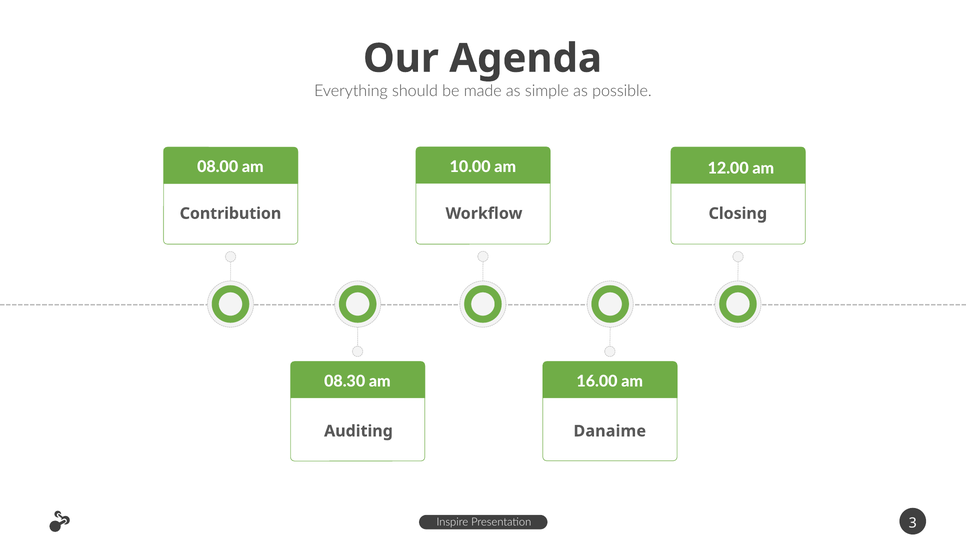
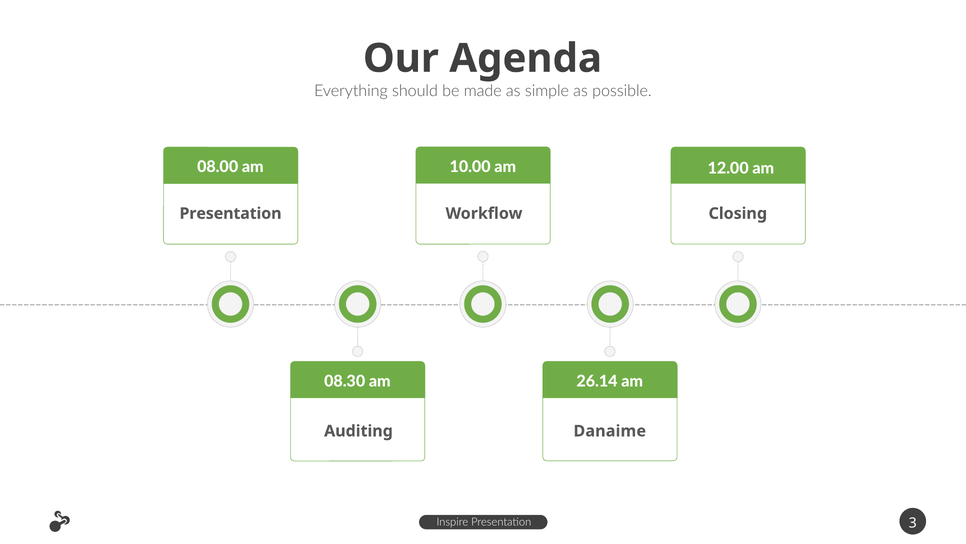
Contribution: Contribution -> Presentation (231, 213)
16.00: 16.00 -> 26.14 (597, 381)
